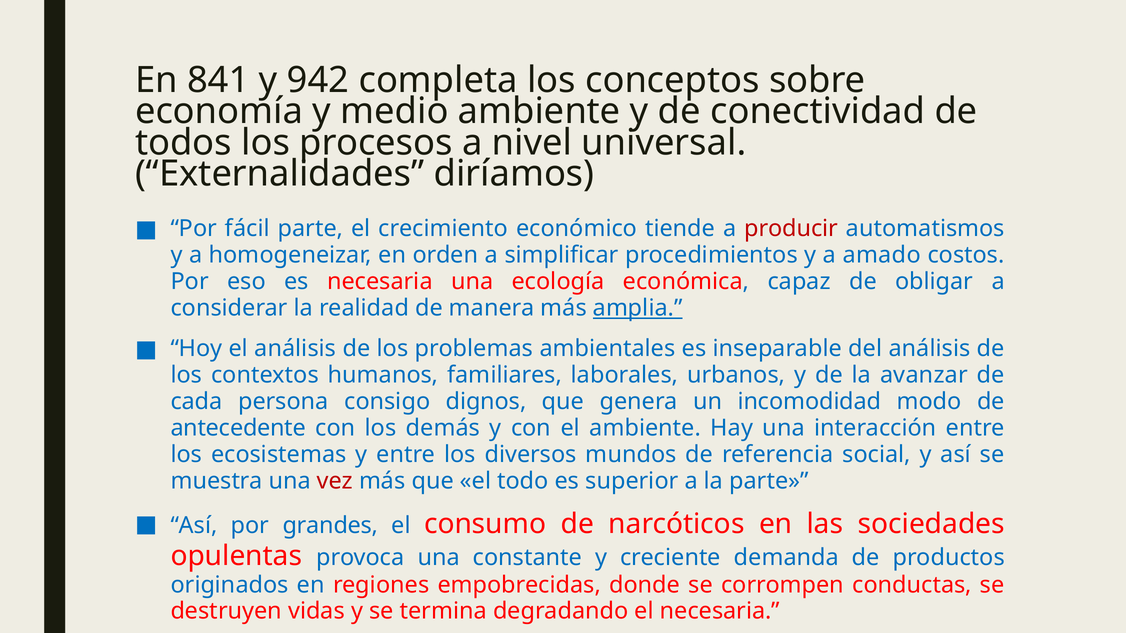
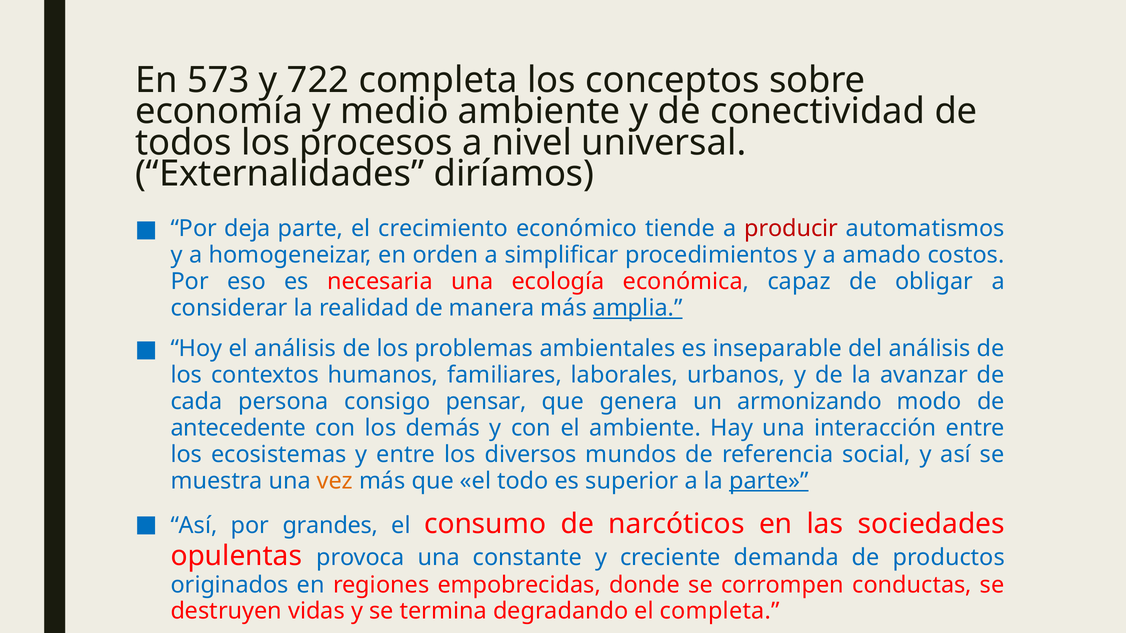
841: 841 -> 573 (218, 80)
942: 942 -> 722 (318, 80)
fácil: fácil -> deja (248, 229)
dignos: dignos -> pensar (486, 402)
incomodidad: incomodidad -> armonizando (810, 402)
vez colour: red -> orange (335, 481)
parte underline: none -> present (769, 481)
el necesaria: necesaria -> completa (720, 612)
